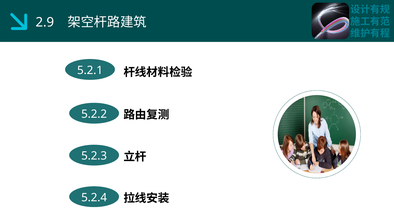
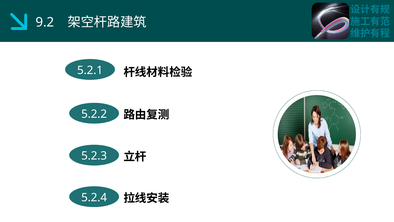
2.9: 2.9 -> 9.2 (45, 22)
